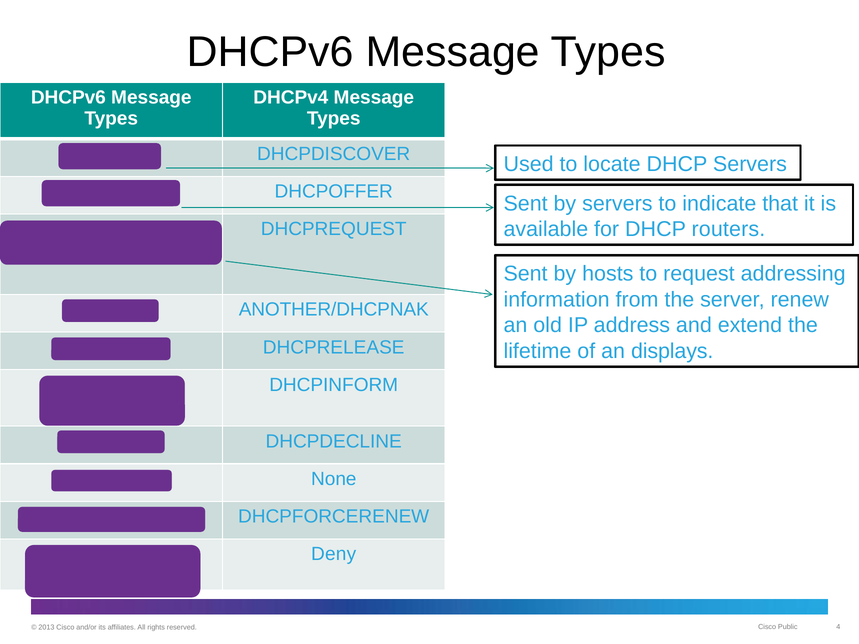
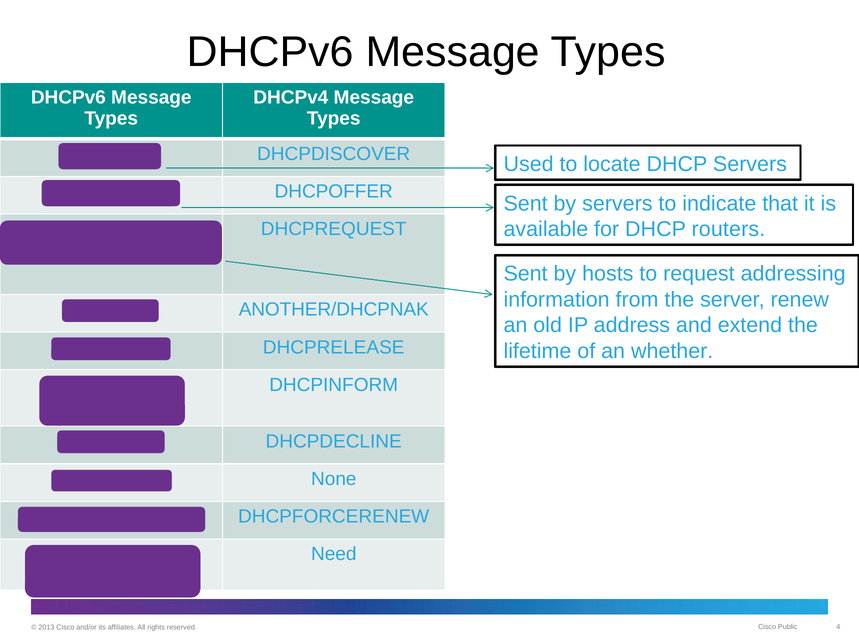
displays: displays -> whether (672, 351)
Deny: Deny -> Need (334, 554)
